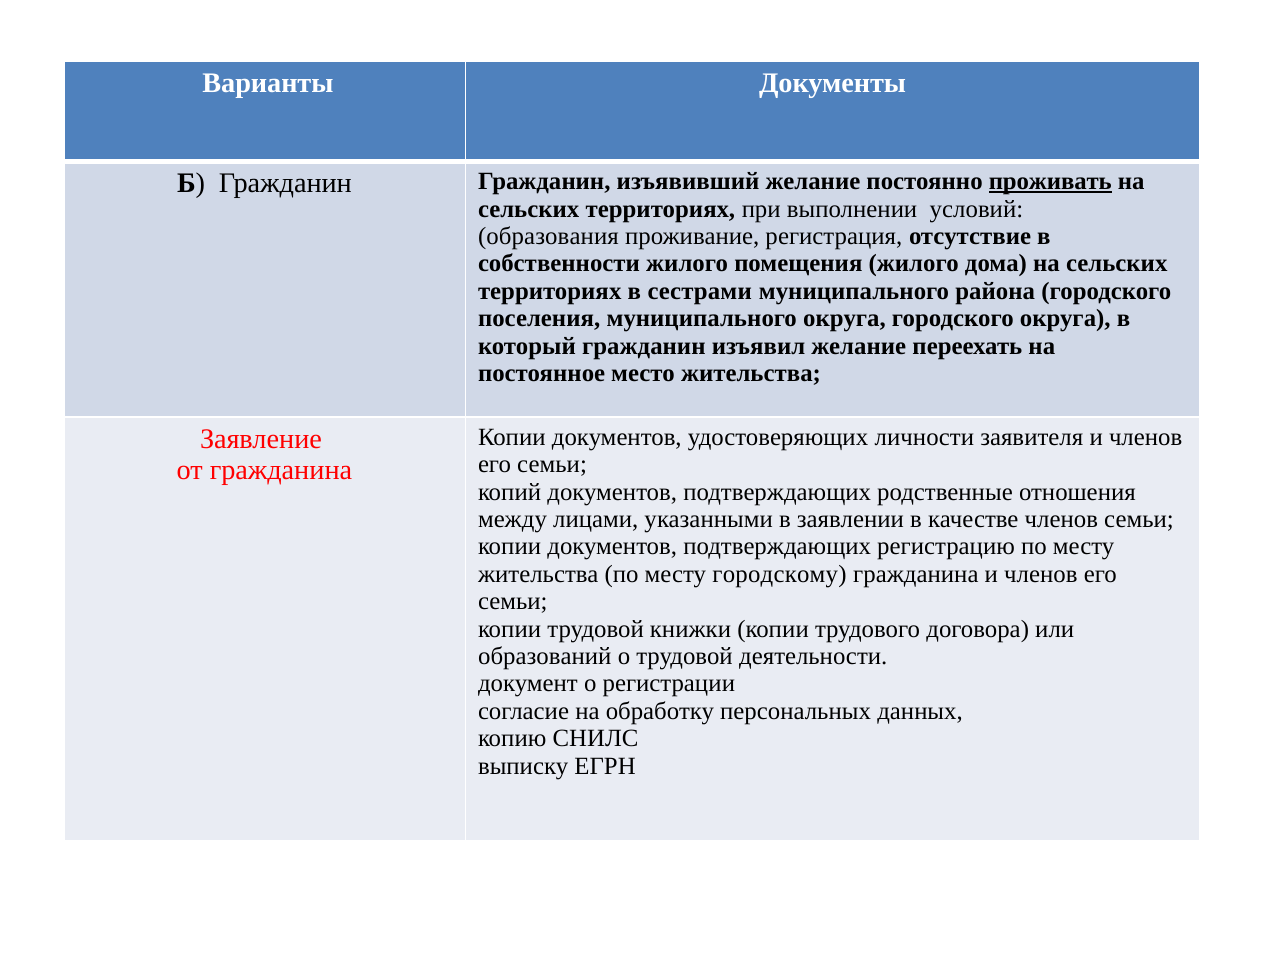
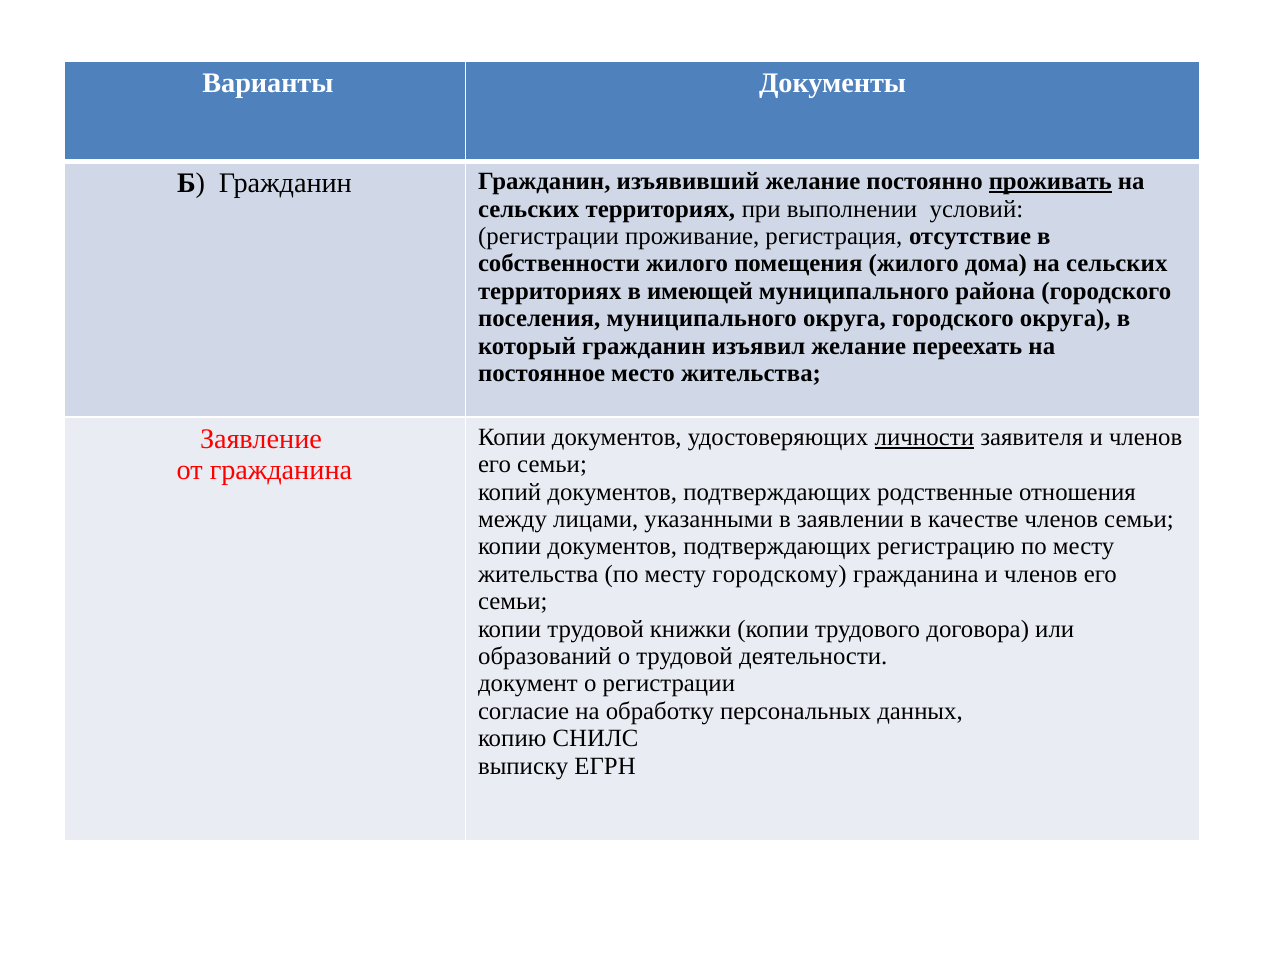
образования: образования -> регистрации (548, 236)
сестрами: сестрами -> имеющей (700, 291)
личности underline: none -> present (924, 437)
